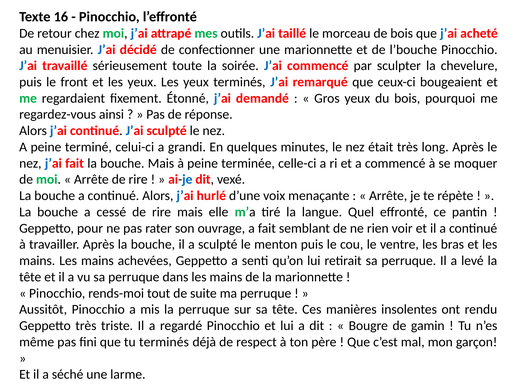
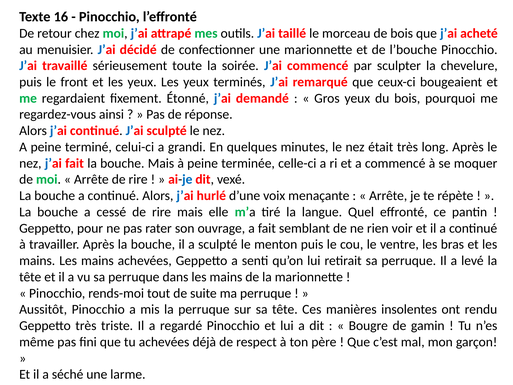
tu terminés: terminés -> achevées (164, 342)
